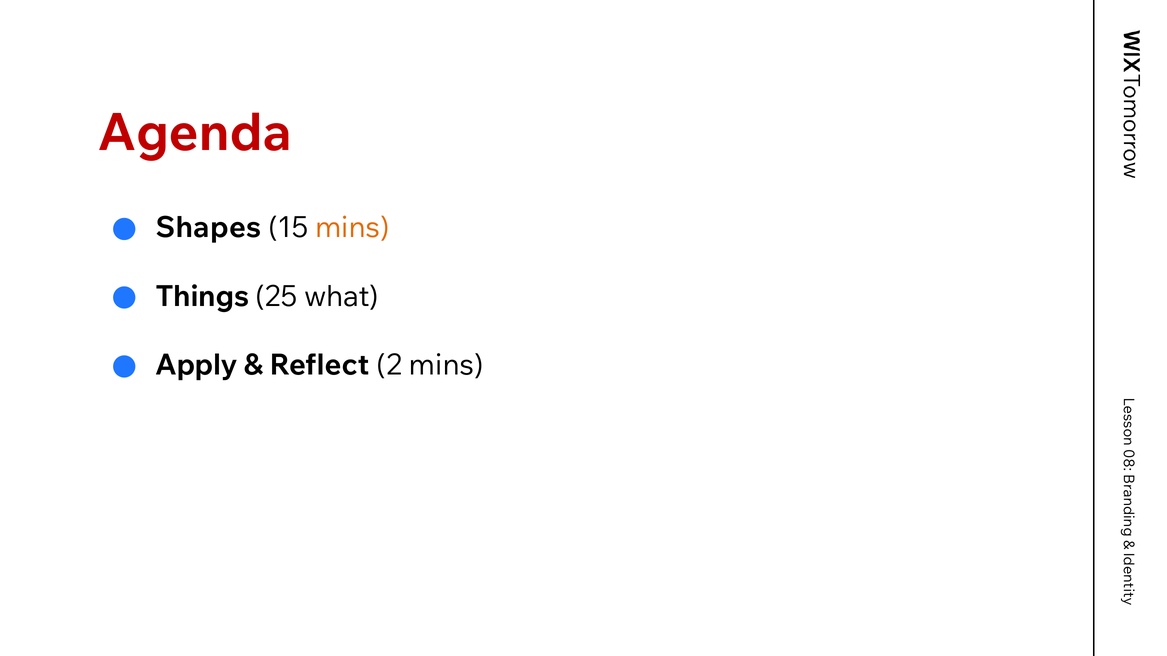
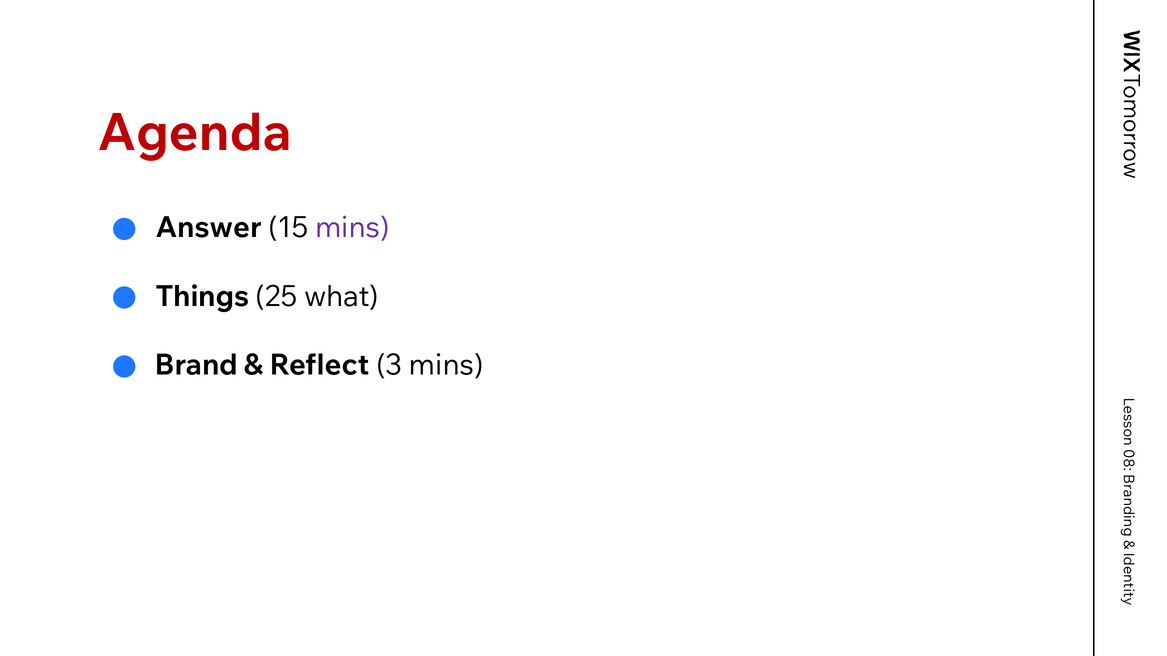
Shapes: Shapes -> Answer (209, 228)
mins colour: orange -> purple (352, 228)
Apply: Apply -> Brand (196, 365)
2: 2 -> 3 (389, 365)
